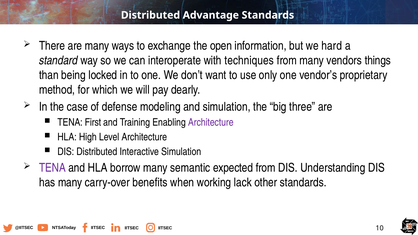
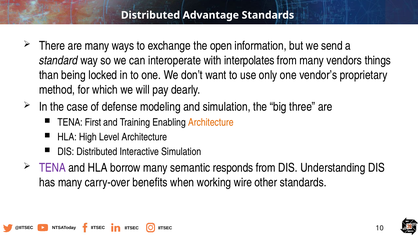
hard: hard -> send (332, 46)
techniques: techniques -> interpolates (249, 60)
Architecture colour: purple -> orange (211, 122)
expected: expected -> responds (233, 168)
lack: lack -> wire (243, 182)
